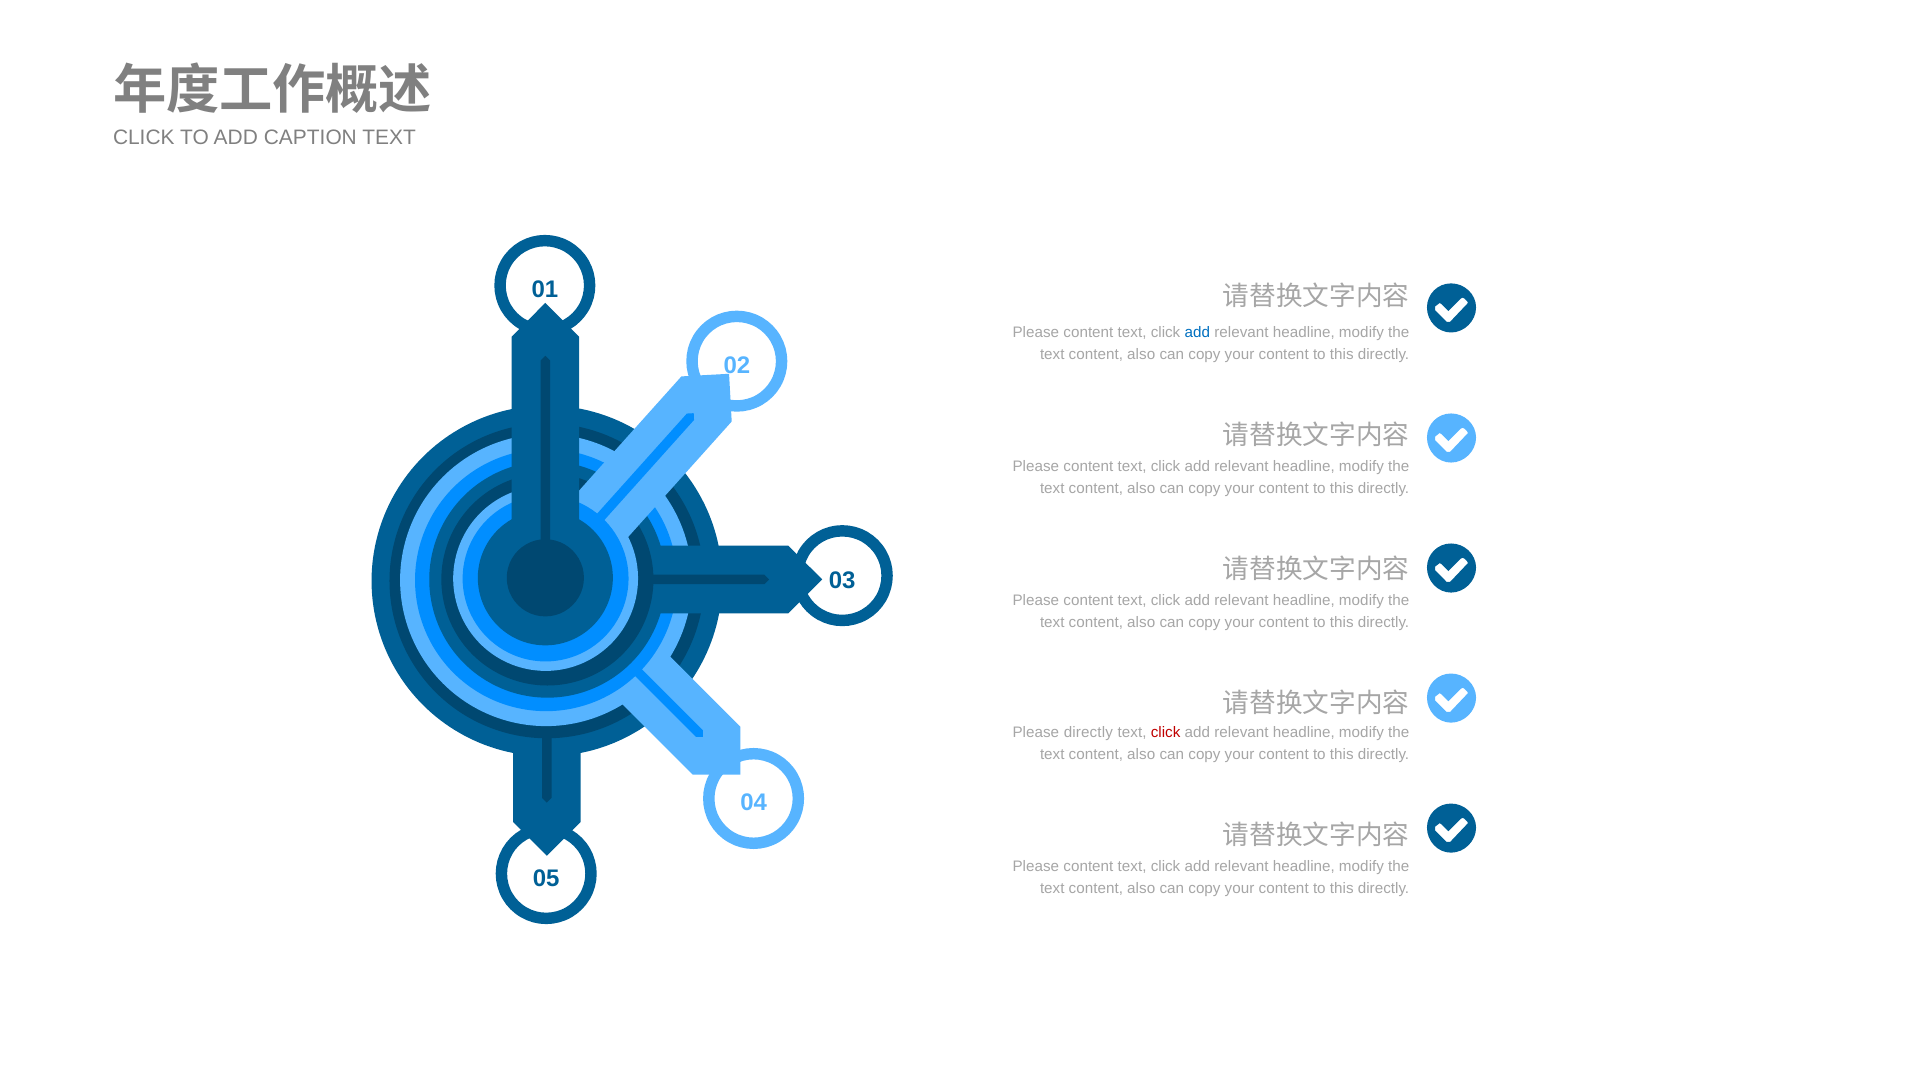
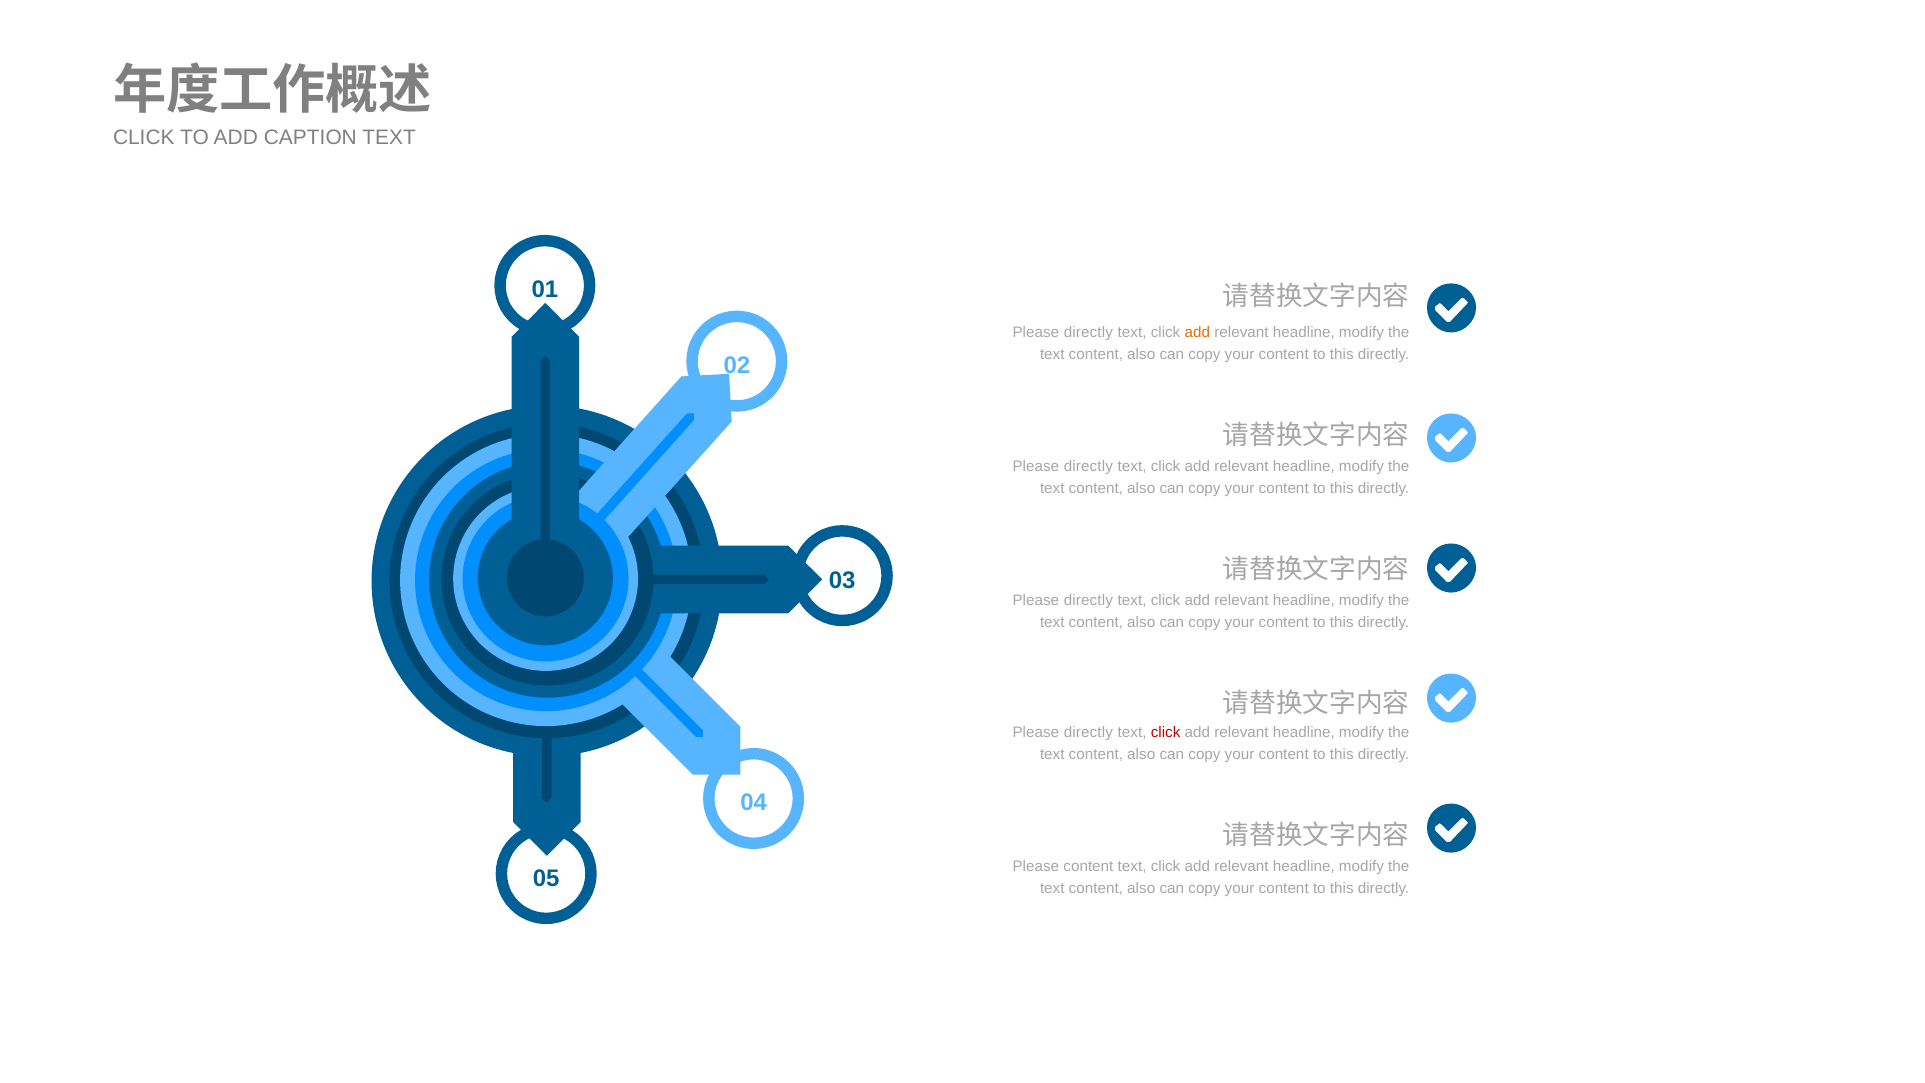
content: content -> directly (1088, 333)
add colour: blue -> orange (1197, 333)
content: content -> directly (1088, 466)
content: content -> directly (1088, 600)
